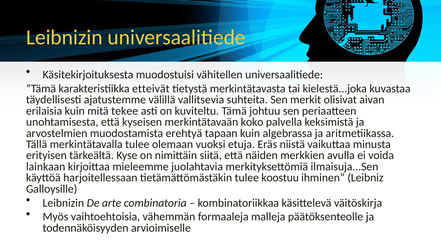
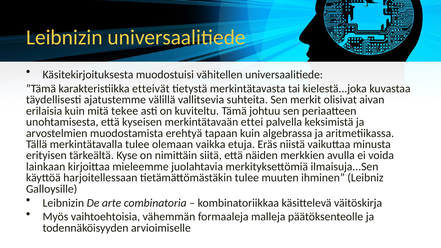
koko: koko -> ettei (252, 122)
vuoksi: vuoksi -> vaikka (211, 144)
koostuu: koostuu -> muuten (280, 178)
